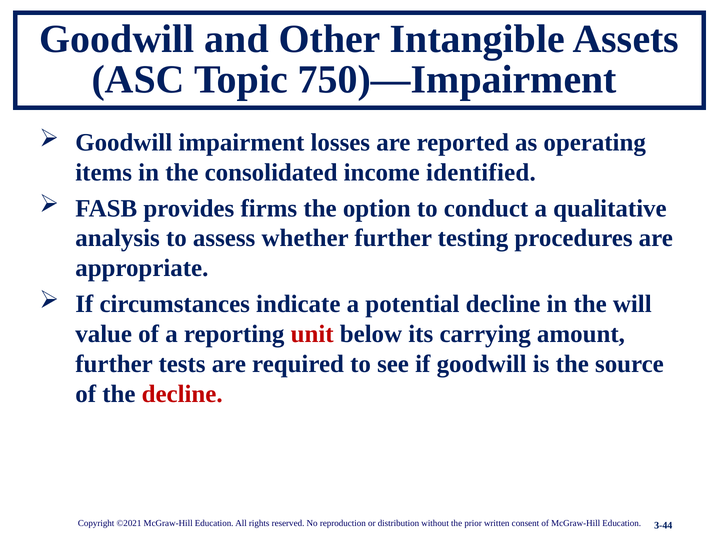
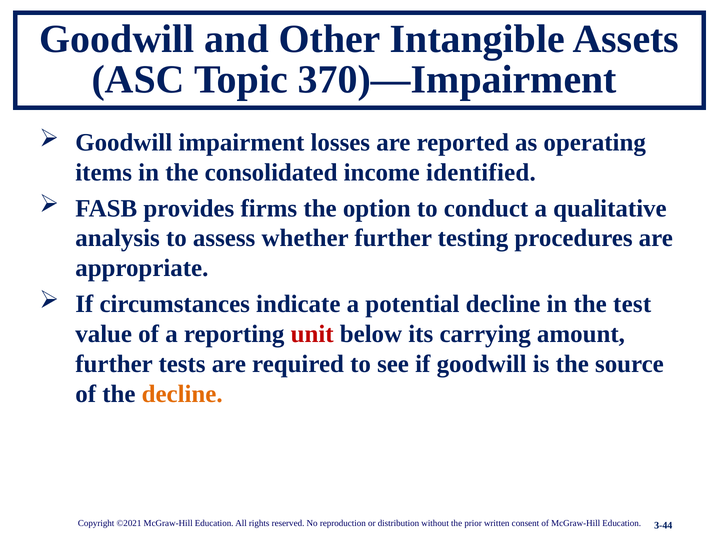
750)—Impairment: 750)—Impairment -> 370)—Impairment (457, 80)
will: will -> test (632, 304)
decline colour: red -> orange (182, 394)
